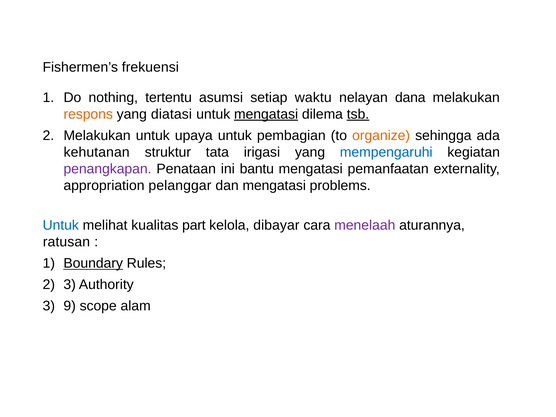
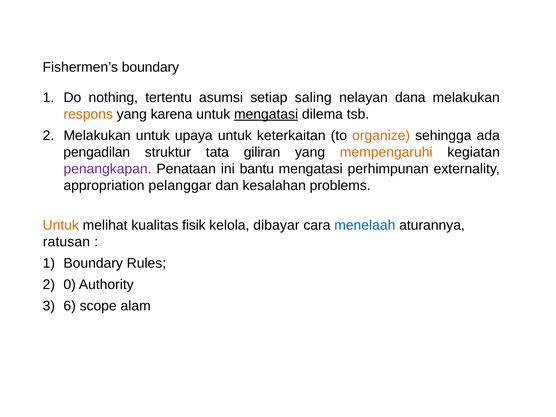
Fishermen’s frekuensi: frekuensi -> boundary (150, 67)
waktu: waktu -> saling (313, 98)
diatasi: diatasi -> karena (172, 114)
tsb underline: present -> none (358, 114)
pembagian: pembagian -> keterkaitan (291, 136)
kehutanan: kehutanan -> pengadilan (97, 152)
irigasi: irigasi -> giliran (262, 152)
mempengaruhi colour: blue -> orange (386, 152)
pemanfaatan: pemanfaatan -> perhimpunan (388, 169)
dan mengatasi: mengatasi -> kesalahan (274, 186)
Untuk colour: blue -> orange (61, 225)
part: part -> fisik (194, 225)
menelaah colour: purple -> blue (365, 225)
Boundary underline: present -> none (93, 263)
2 3: 3 -> 0 (70, 285)
9: 9 -> 6 (70, 306)
